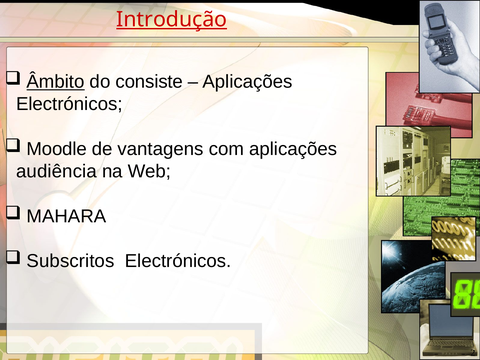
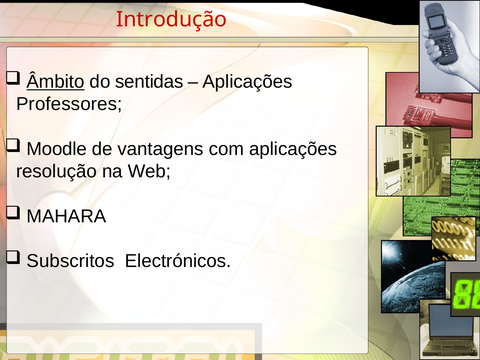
Introdução underline: present -> none (172, 19)
consiste: consiste -> sentidas (149, 82)
Electrónicos: Electrónicos -> Professores (69, 104)
audiência: audiência -> resolução (56, 171)
